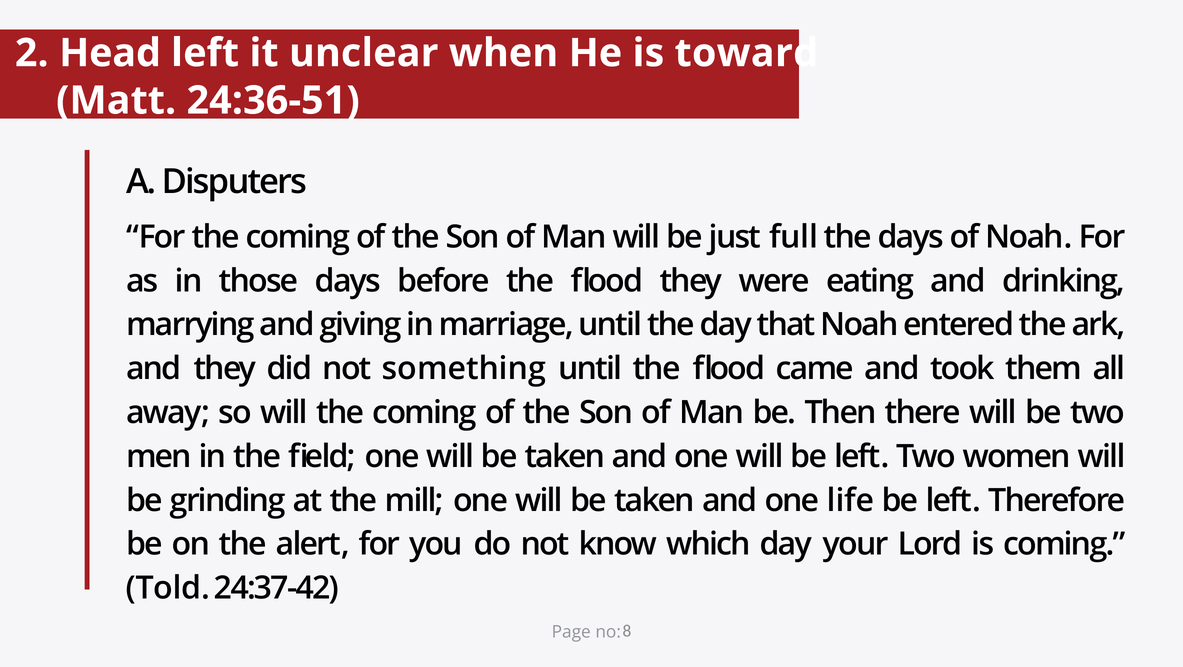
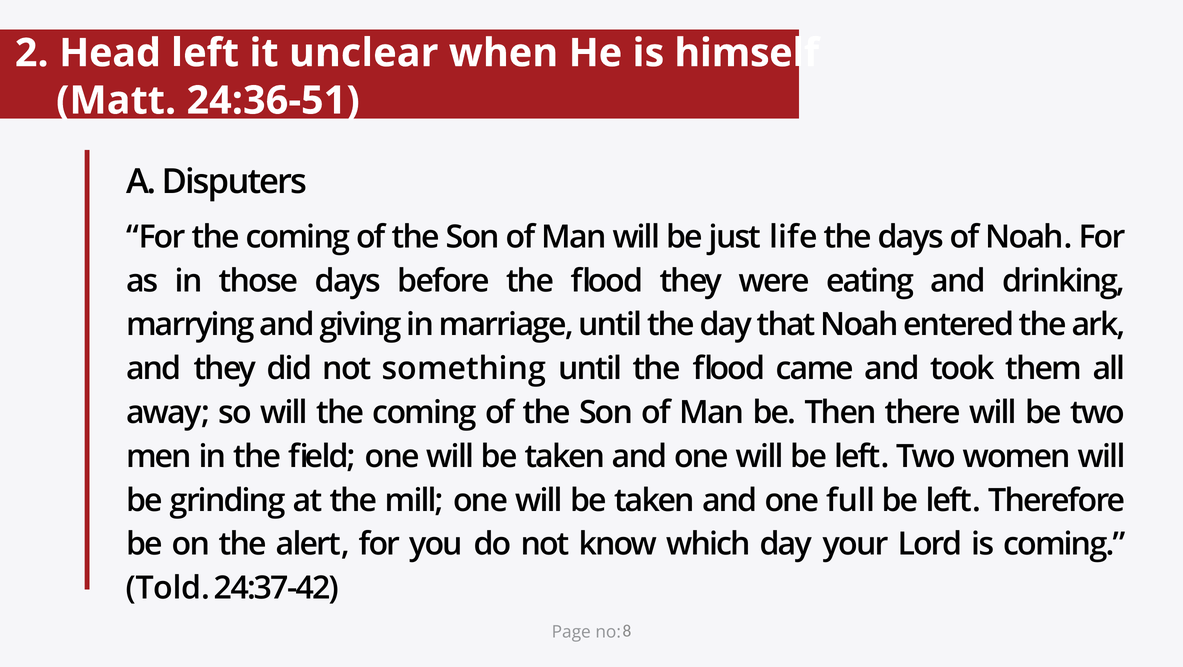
toward: toward -> himself (747, 53)
full: full -> life (793, 237)
life: life -> full (851, 501)
